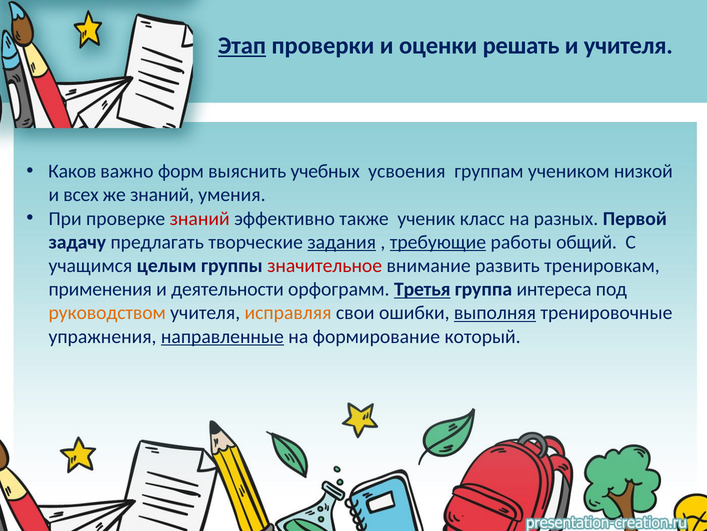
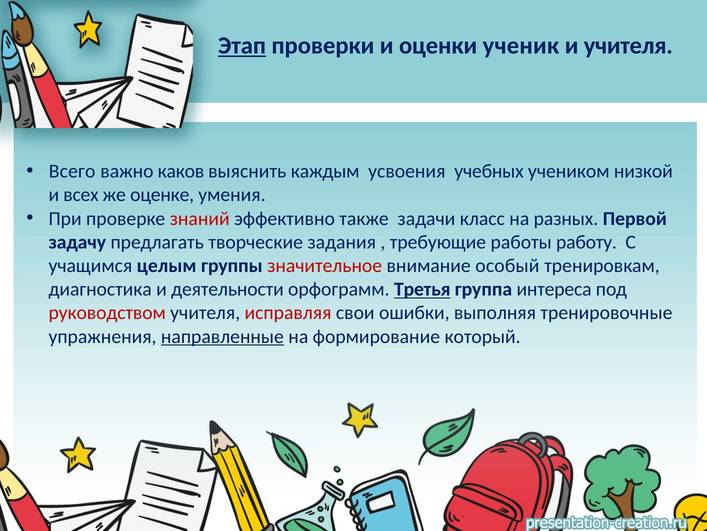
решать: решать -> ученик (521, 46)
Каков: Каков -> Всего (72, 171)
форм: форм -> каков (181, 171)
учебных: учебных -> каждым (325, 171)
группам: группам -> учебных (489, 171)
же знаний: знаний -> оценке (162, 195)
ученик: ученик -> задачи (426, 218)
задания underline: present -> none (342, 242)
требующие underline: present -> none (438, 242)
общий: общий -> работу (587, 242)
развить: развить -> особый (507, 265)
применения: применения -> диагностика (100, 289)
руководством colour: orange -> red (107, 313)
исправляя colour: orange -> red (288, 313)
выполняя underline: present -> none (495, 313)
